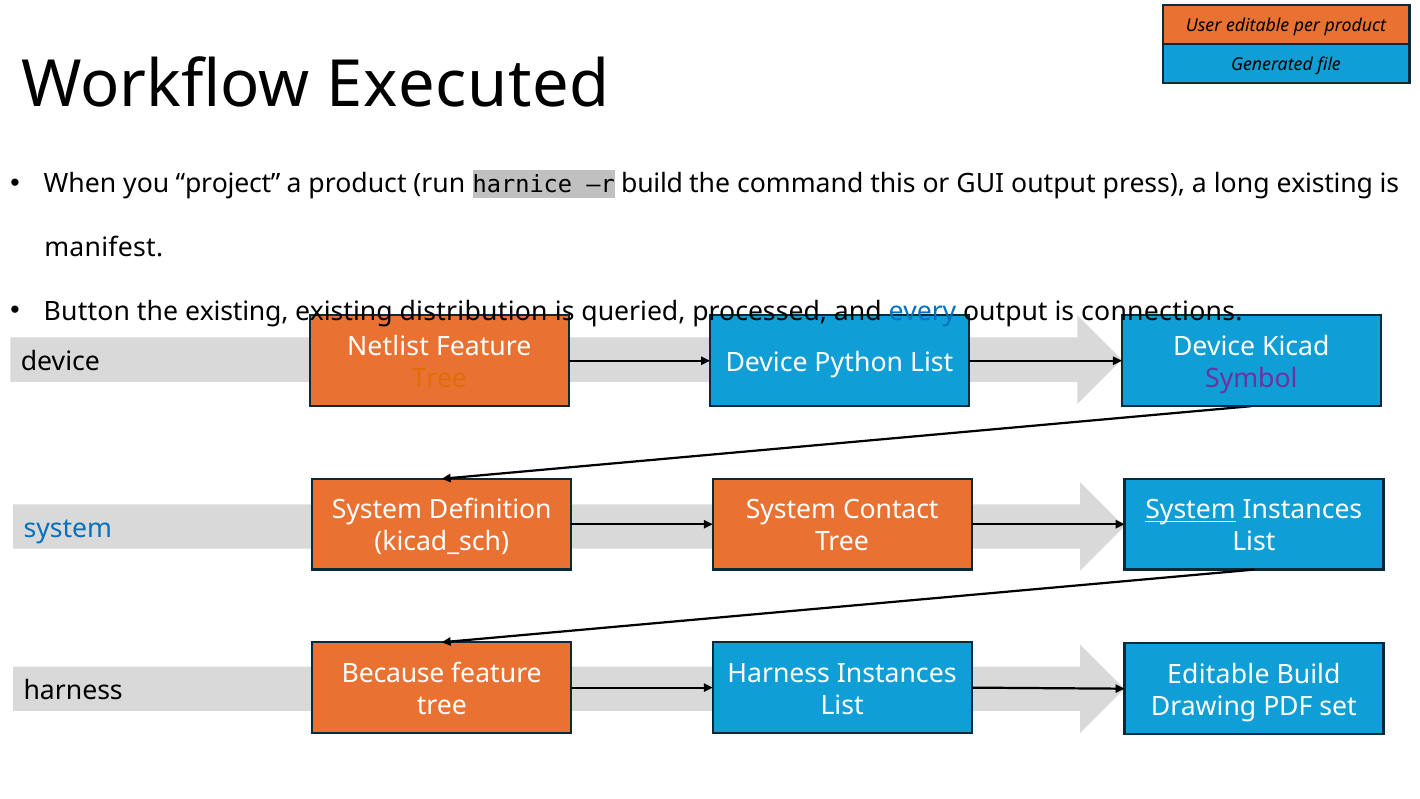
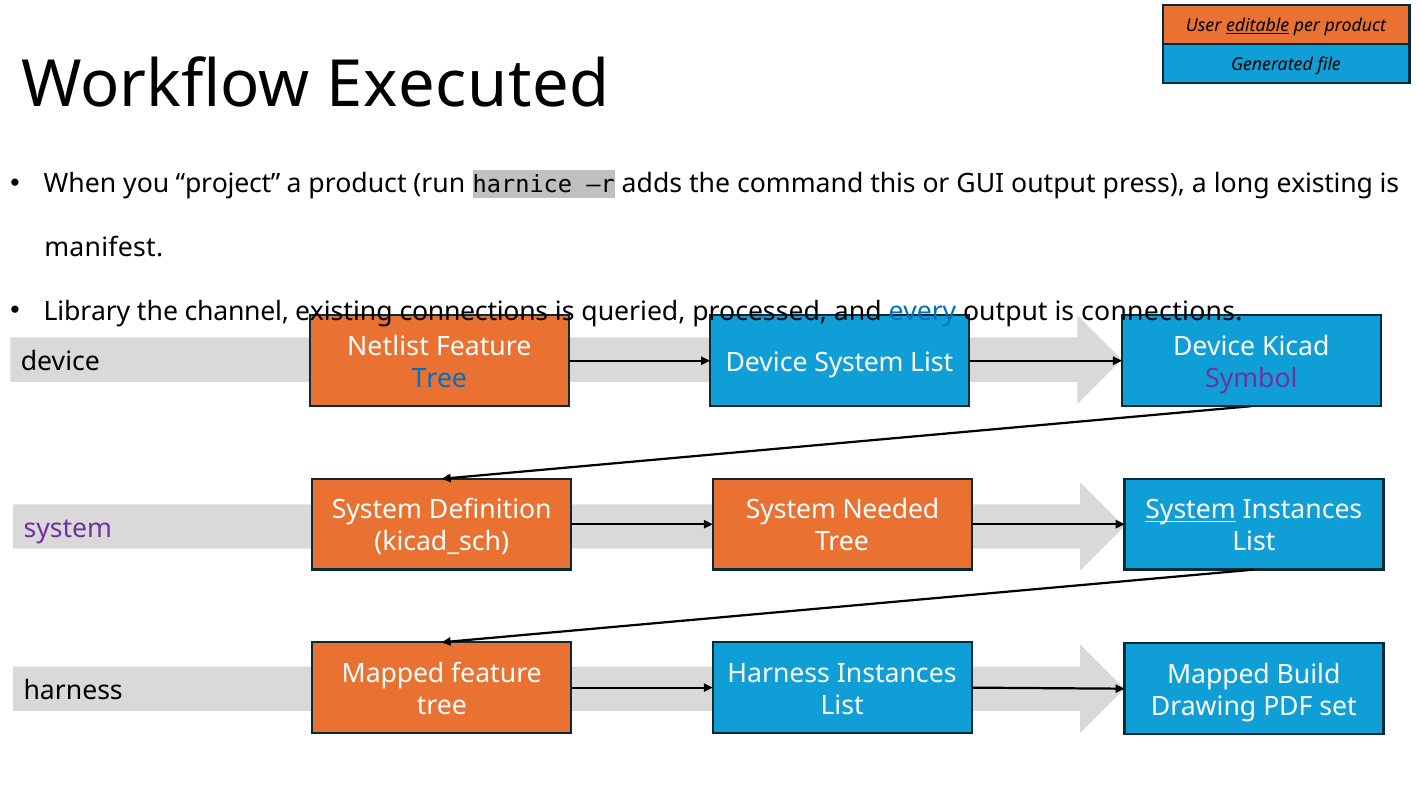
editable underline: none -> present (1258, 26)
r build: build -> adds (652, 184)
Button: Button -> Library (87, 311)
the existing: existing -> channel (237, 311)
existing distribution: distribution -> connections (474, 311)
Device Python: Python -> System (859, 362)
Tree colour: orange -> blue (439, 378)
Contact: Contact -> Needed (891, 510)
system colour: blue -> purple (68, 528)
Because: Because -> Mapped (393, 673)
Editable: Editable -> Mapped (1219, 674)
